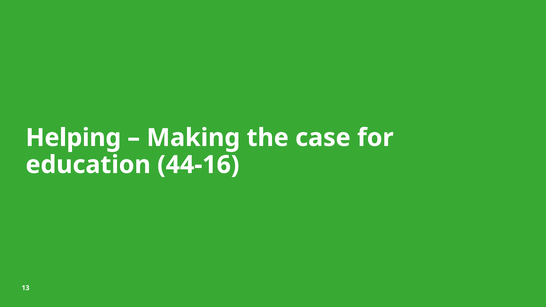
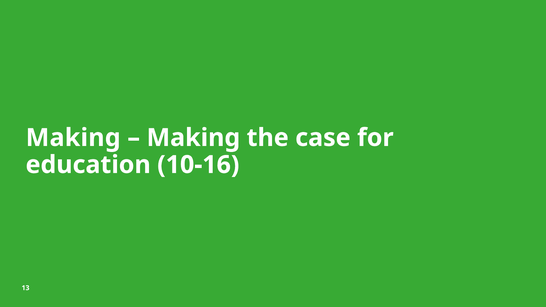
Helping: Helping -> Making (73, 138)
44-16: 44-16 -> 10-16 (198, 165)
